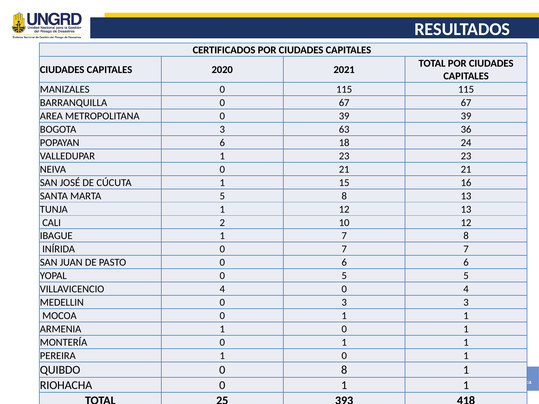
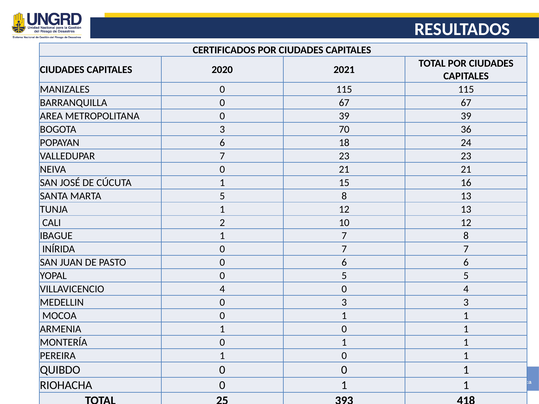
63: 63 -> 70 (344, 129)
VALLEDUPAR 1: 1 -> 7 (222, 156)
0 8: 8 -> 0 (344, 370)
